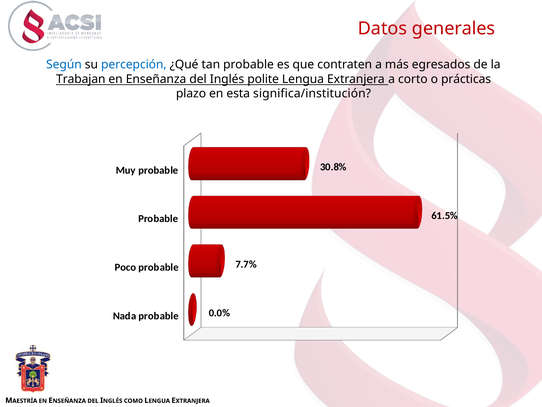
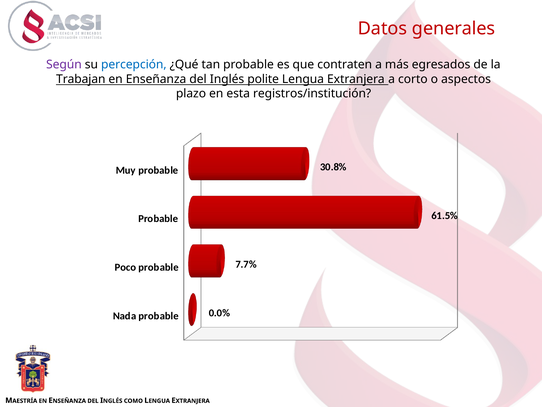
Según colour: blue -> purple (64, 65)
prácticas: prácticas -> aspectos (466, 79)
significa/institución: significa/institución -> registros/institución (312, 93)
